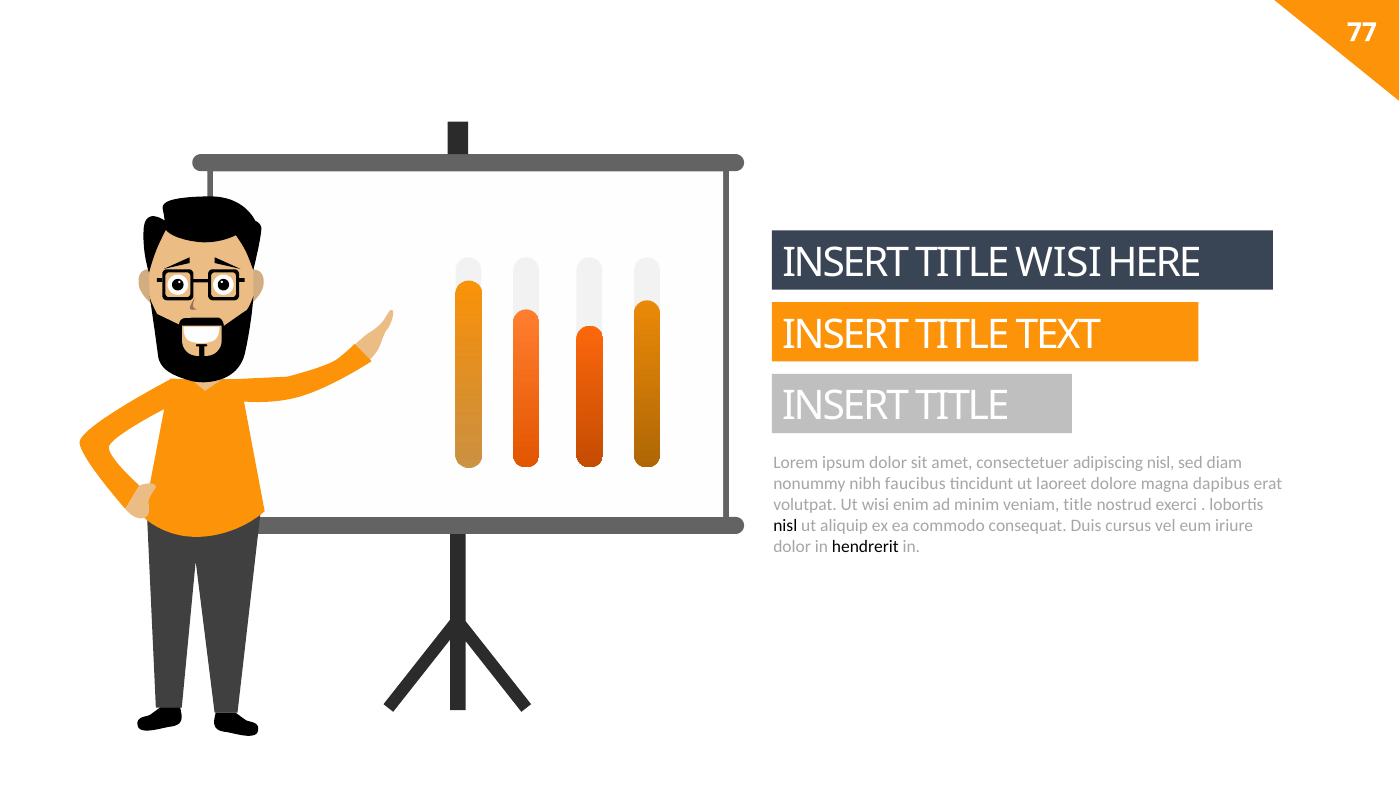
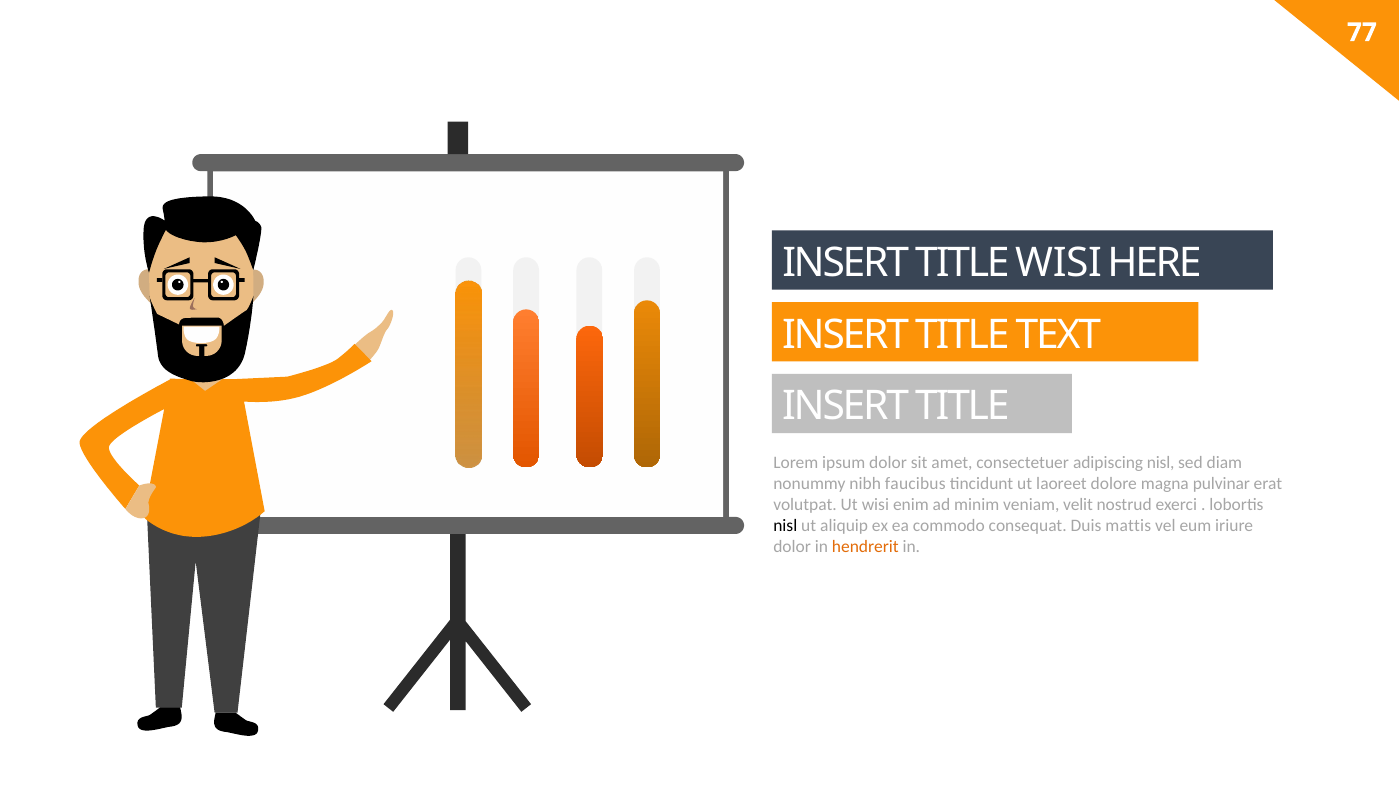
dapibus: dapibus -> pulvinar (1221, 484)
veniam title: title -> velit (1078, 505)
cursus: cursus -> mattis (1128, 526)
hendrerit colour: black -> orange (865, 546)
